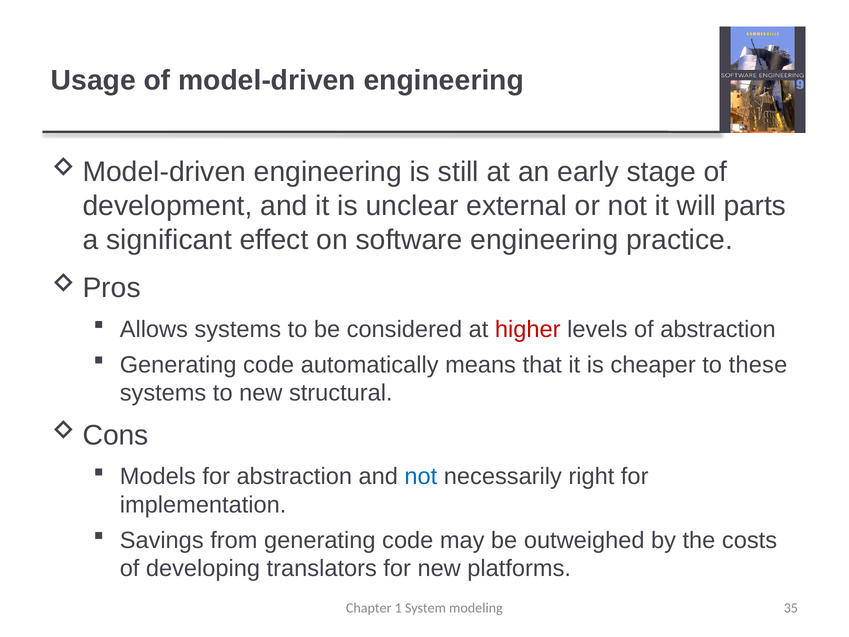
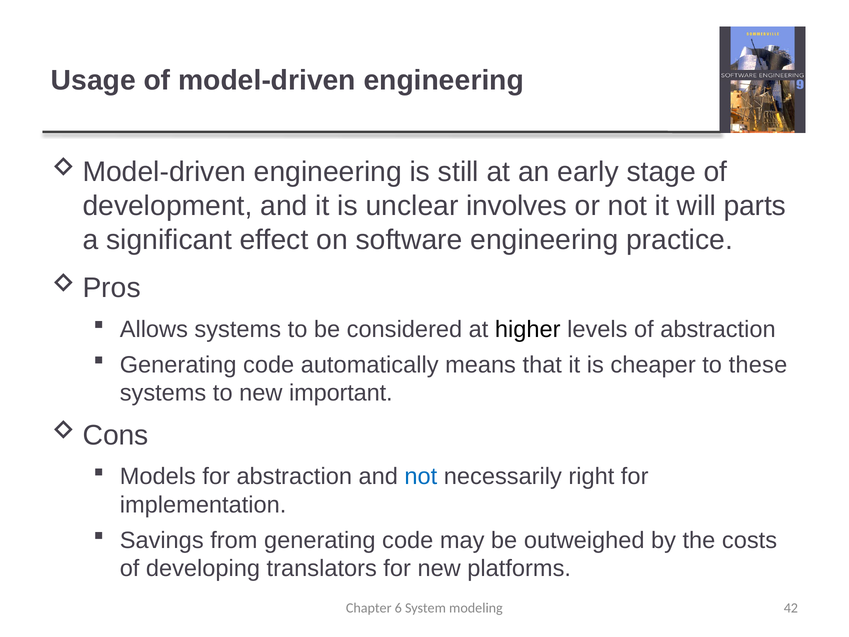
external: external -> involves (517, 206)
higher colour: red -> black (528, 329)
structural: structural -> important (341, 393)
1: 1 -> 6 (398, 608)
35: 35 -> 42 (791, 608)
